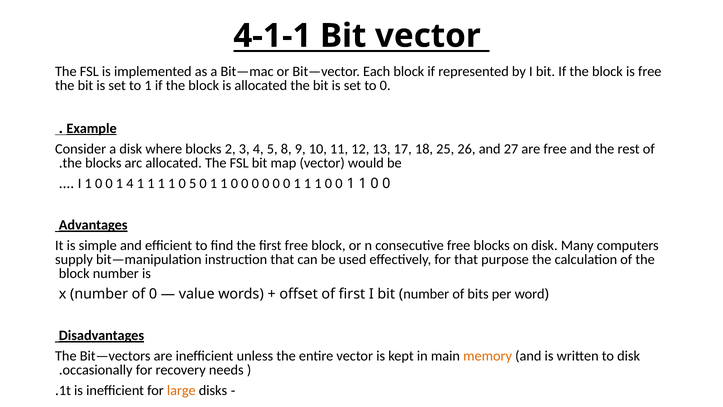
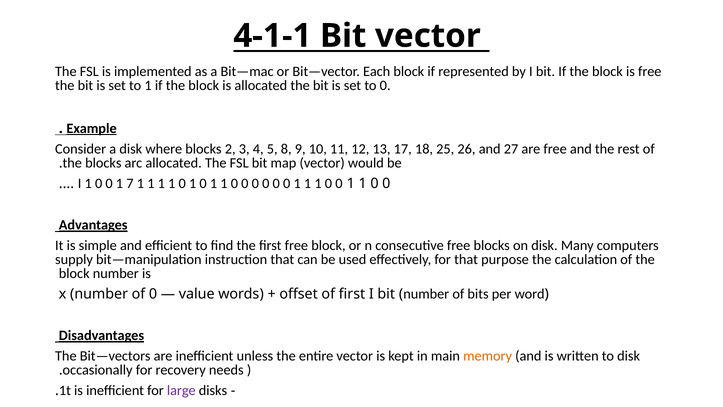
1 4: 4 -> 7 (130, 183)
1 1 0 5: 5 -> 1 (193, 183)
large colour: orange -> purple (181, 390)
